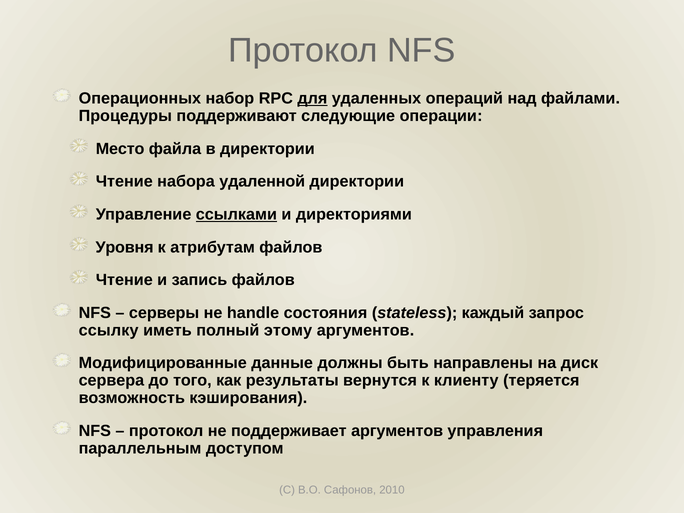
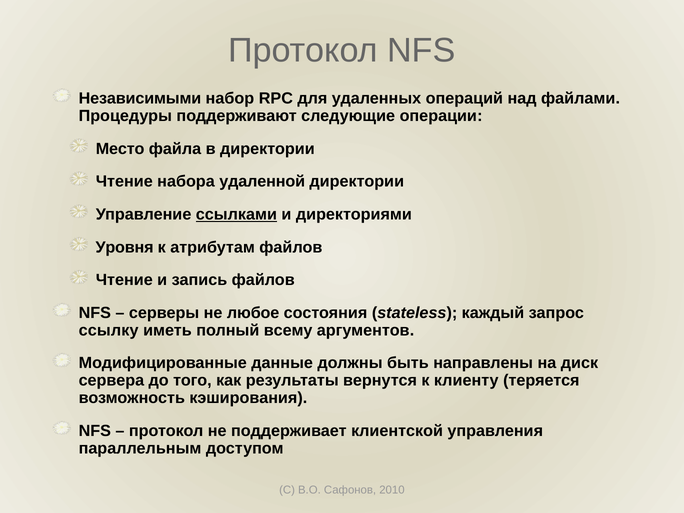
Операционных: Операционных -> Независимыми (140, 98)
для underline: present -> none (312, 98)
handle: handle -> любое (253, 313)
этому: этому -> всему (288, 330)
поддерживает аргументов: аргументов -> клиентской (397, 431)
